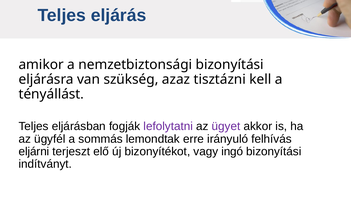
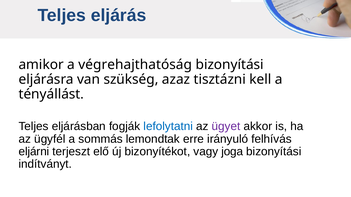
nemzetbiztonsági: nemzetbiztonsági -> végrehajthatóság (135, 65)
lefolytatni colour: purple -> blue (168, 127)
ingó: ingó -> joga (232, 152)
